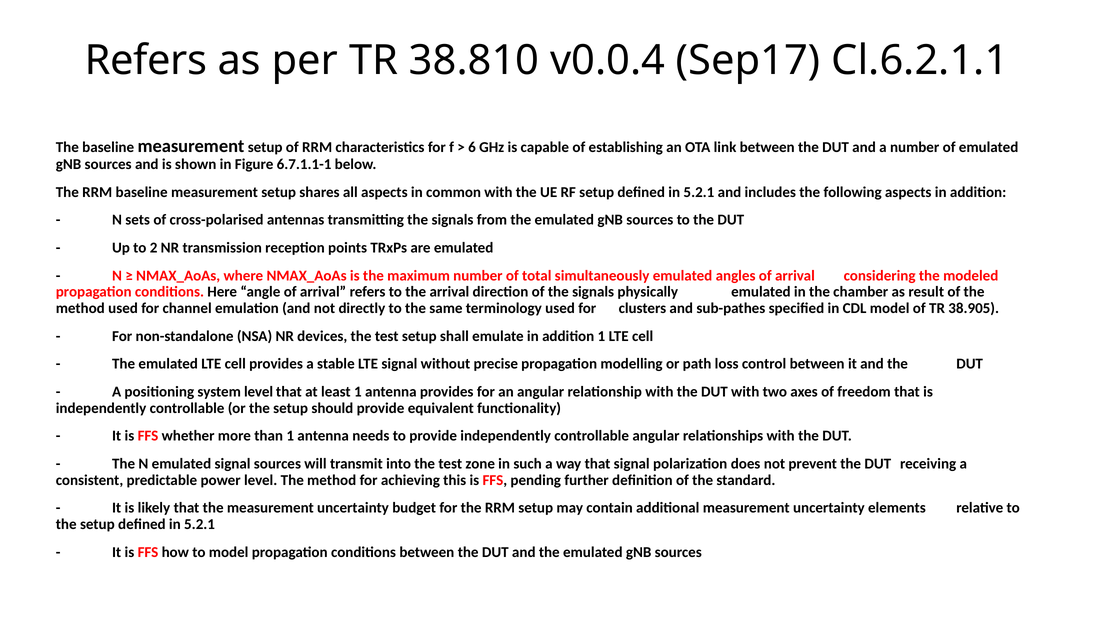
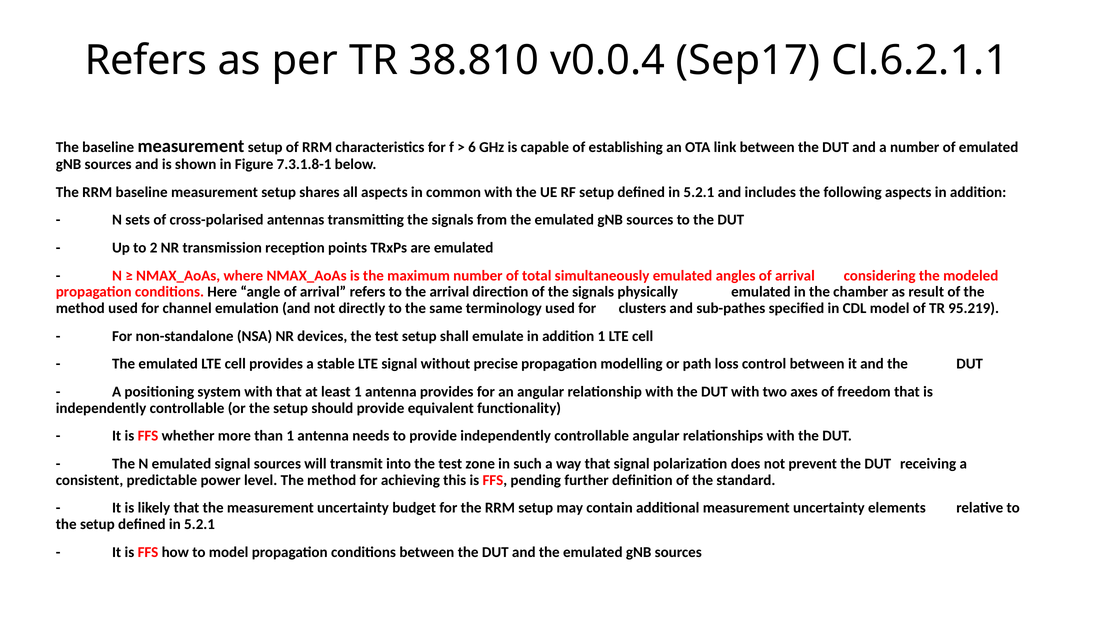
6.7.1.1-1: 6.7.1.1-1 -> 7.3.1.8-1 (304, 164)
38.905: 38.905 -> 95.219 (974, 309)
system level: level -> with (258, 392)
